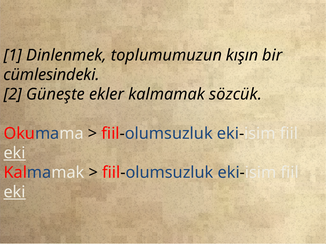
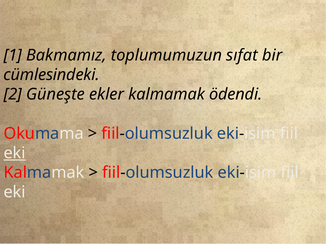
Dinlenmek: Dinlenmek -> Bakmamız (66, 55)
kışın: kışın -> sıfat (242, 55)
sözcük: sözcük -> ödendi (236, 95)
eki underline: present -> none (15, 192)
